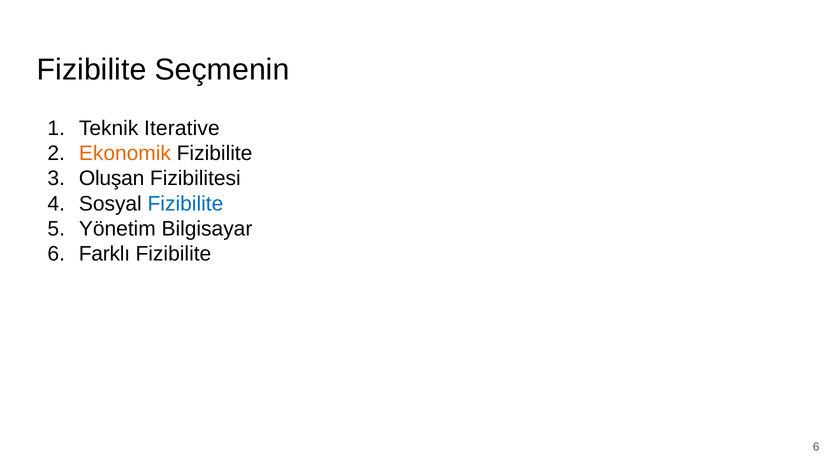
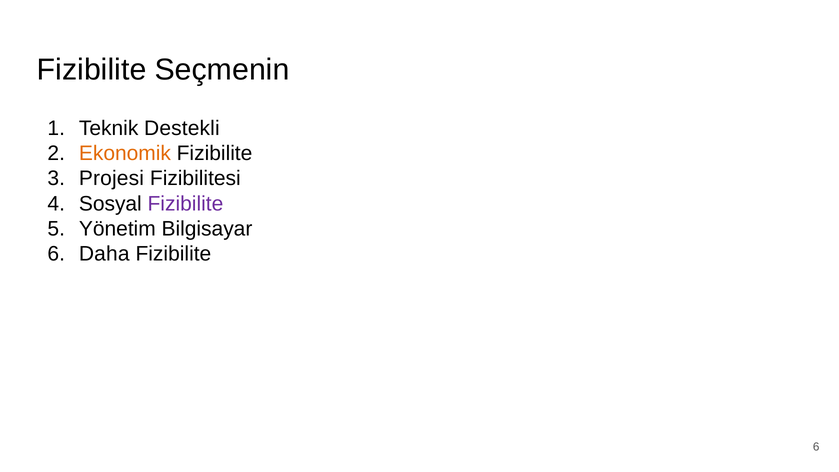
Iterative: Iterative -> Destekli (182, 128)
Oluşan: Oluşan -> Projesi (111, 179)
Fizibilite colour: blue -> purple (185, 204)
Farklı: Farklı -> Daha (104, 254)
